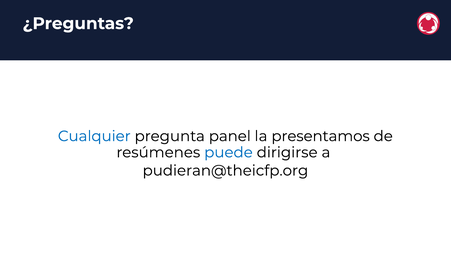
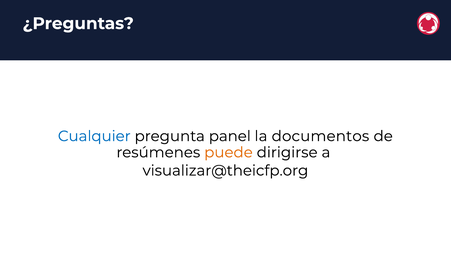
presentamos: presentamos -> documentos (320, 136)
puede colour: blue -> orange (228, 152)
pudieran@theicfp.org: pudieran@theicfp.org -> visualizar@theicfp.org (225, 170)
